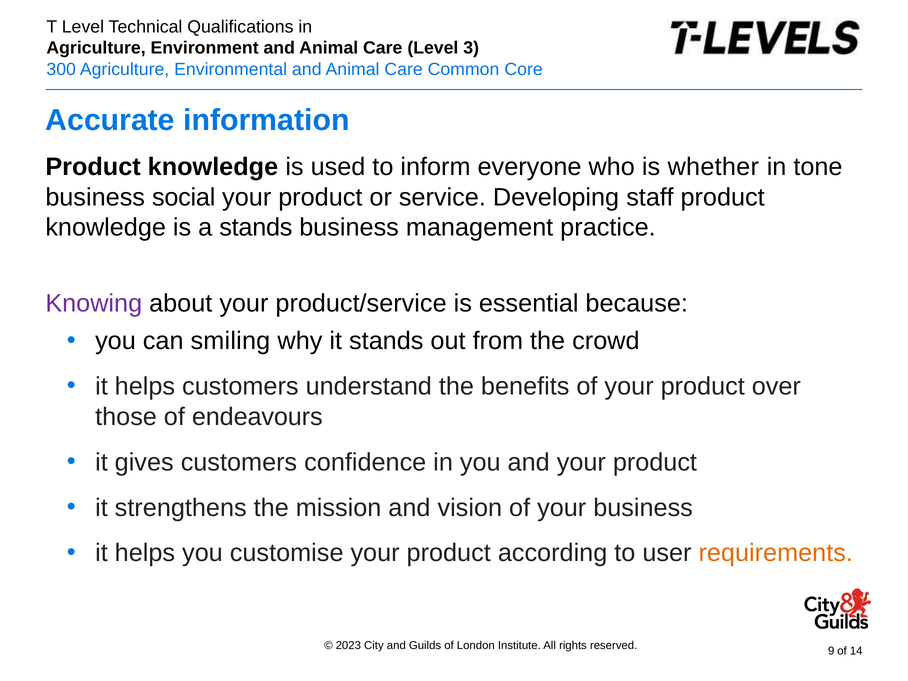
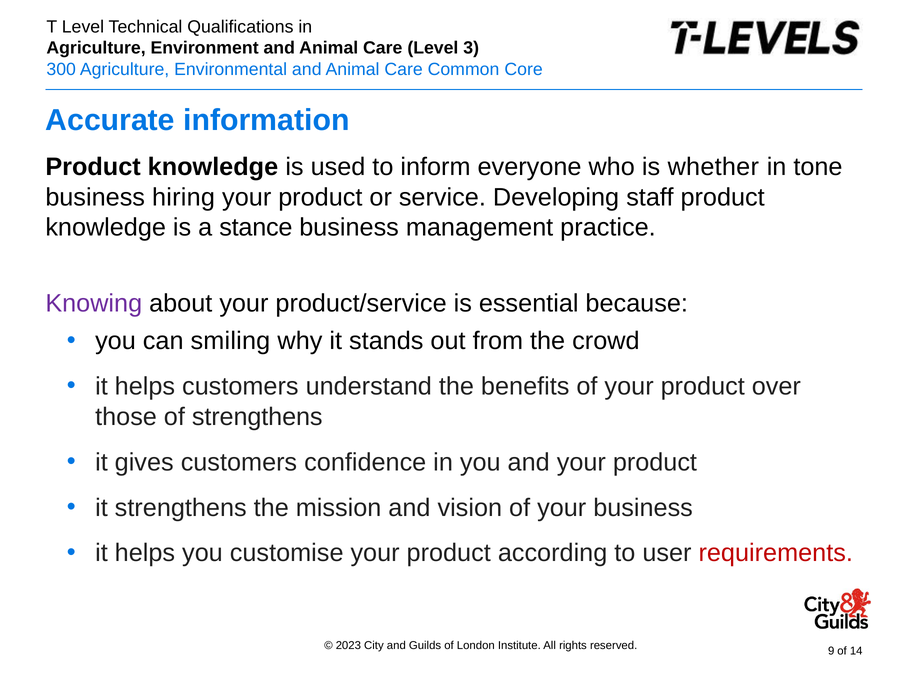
social: social -> hiring (183, 197)
a stands: stands -> stance (256, 228)
of endeavours: endeavours -> strengthens (257, 417)
requirements colour: orange -> red (776, 553)
